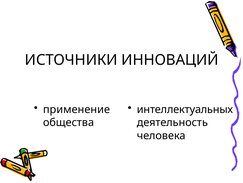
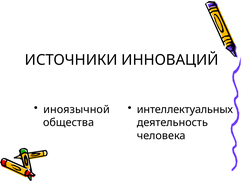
применение: применение -> иноязычной (77, 109)
